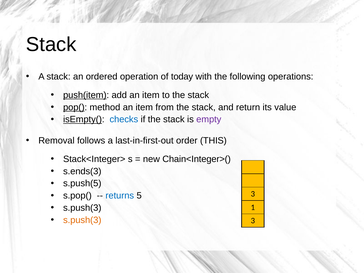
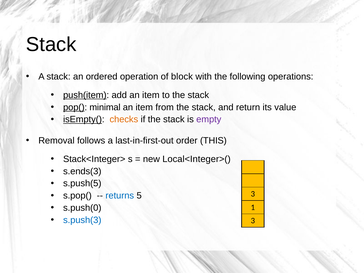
today: today -> block (182, 77)
method: method -> minimal (105, 107)
checks colour: blue -> orange (124, 119)
Chain<Integer>(: Chain<Integer>( -> Local<Integer>( (197, 159)
s.push(3: s.push(3 -> s.push(0 (82, 208)
s.push(3 colour: orange -> blue (82, 220)
